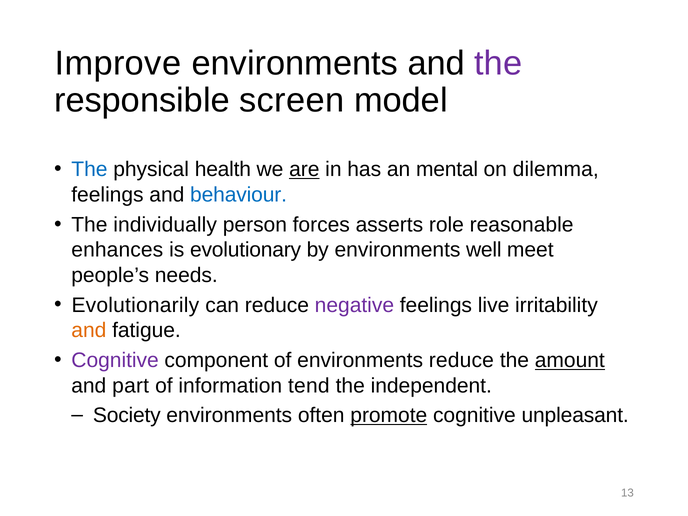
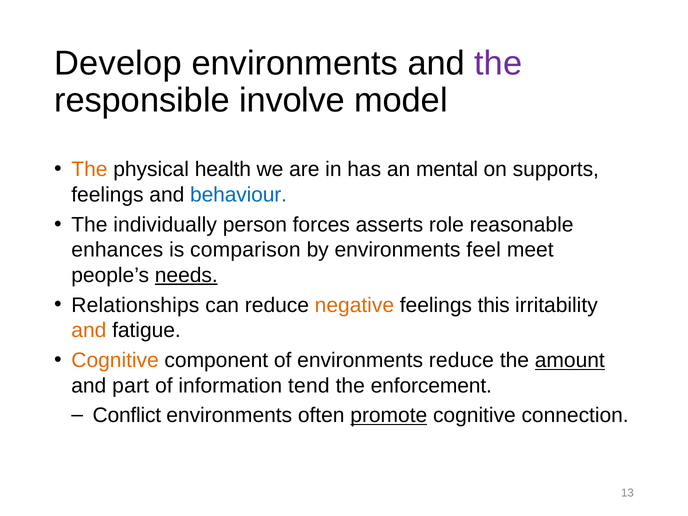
Improve: Improve -> Develop (118, 63)
screen: screen -> involve (292, 100)
The colour: blue -> orange (89, 170)
are underline: present -> none (304, 170)
dilemma: dilemma -> supports (556, 170)
evolutionary: evolutionary -> comparison (245, 250)
well: well -> feel (484, 250)
needs underline: none -> present (186, 275)
Evolutionarily: Evolutionarily -> Relationships (135, 305)
negative colour: purple -> orange (354, 305)
live: live -> this (494, 305)
Cognitive colour: purple -> orange (115, 360)
independent: independent -> enforcement (431, 386)
Society: Society -> Conflict (127, 416)
unpleasant: unpleasant -> connection (575, 416)
